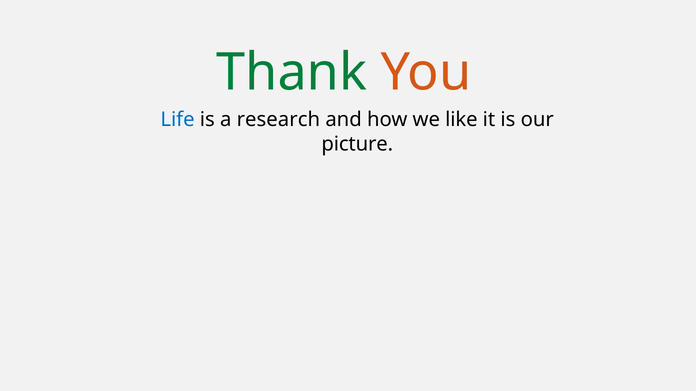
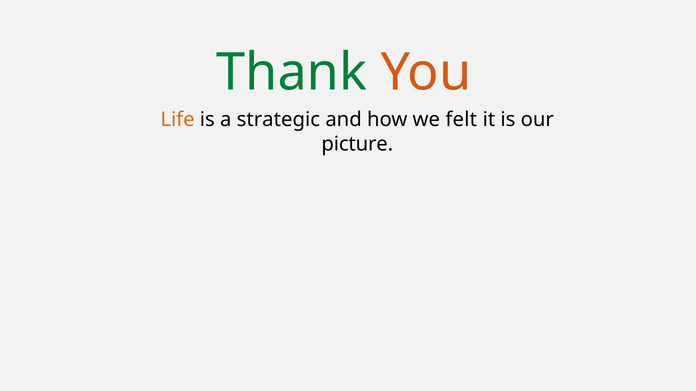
Life colour: blue -> orange (178, 120)
research: research -> strategic (278, 120)
like: like -> felt (461, 120)
